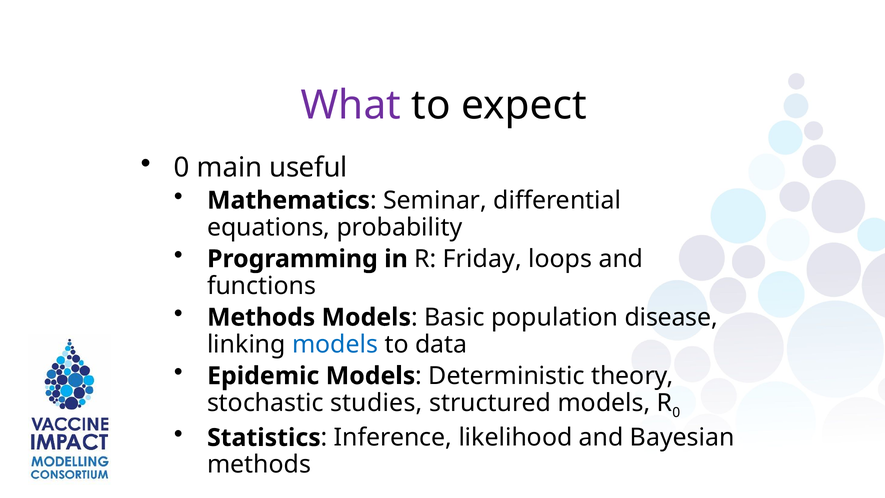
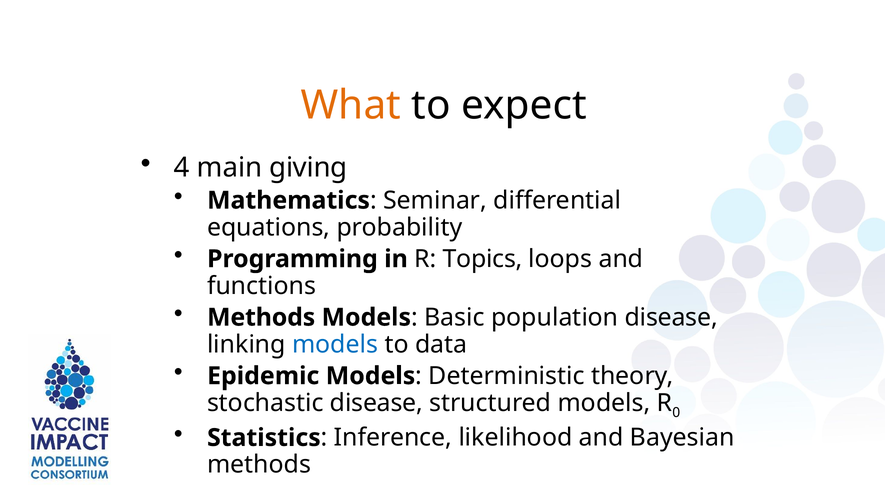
What colour: purple -> orange (351, 105)
0: 0 -> 4 (182, 168)
useful: useful -> giving (308, 168)
Friday: Friday -> Topics (483, 259)
stochastic studies: studies -> disease (376, 403)
